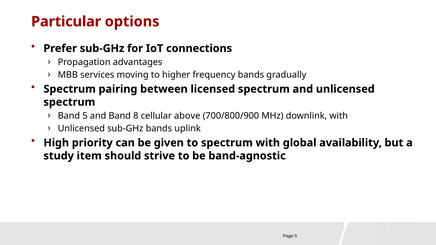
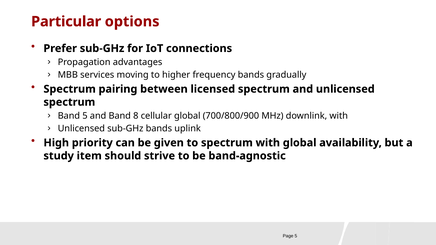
cellular above: above -> global (187, 116)
